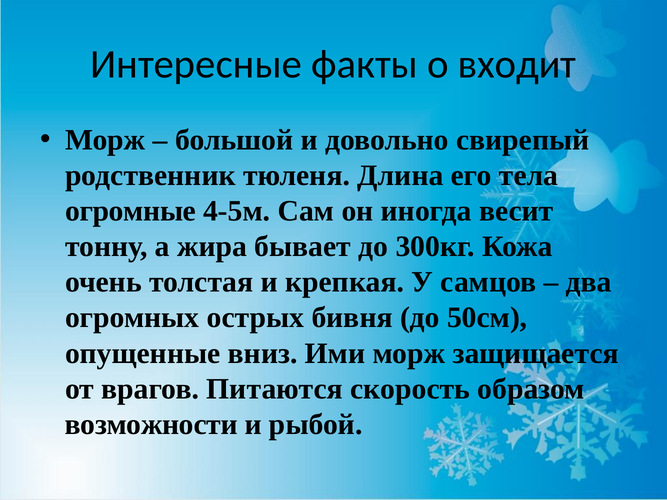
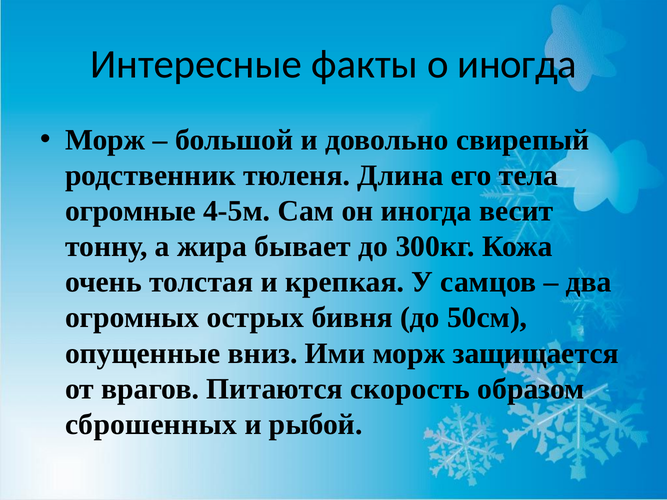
о входит: входит -> иногда (517, 65)
возможности: возможности -> сброшенных (151, 425)
